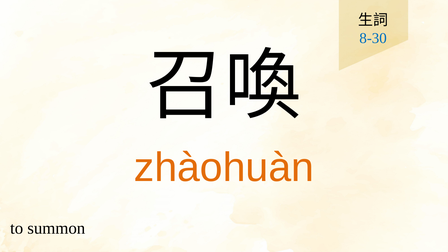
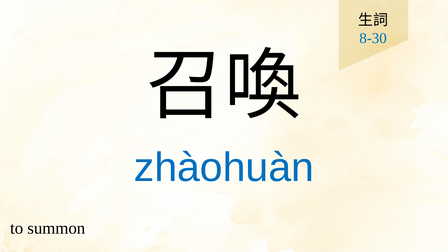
zhàohuàn colour: orange -> blue (224, 167)
